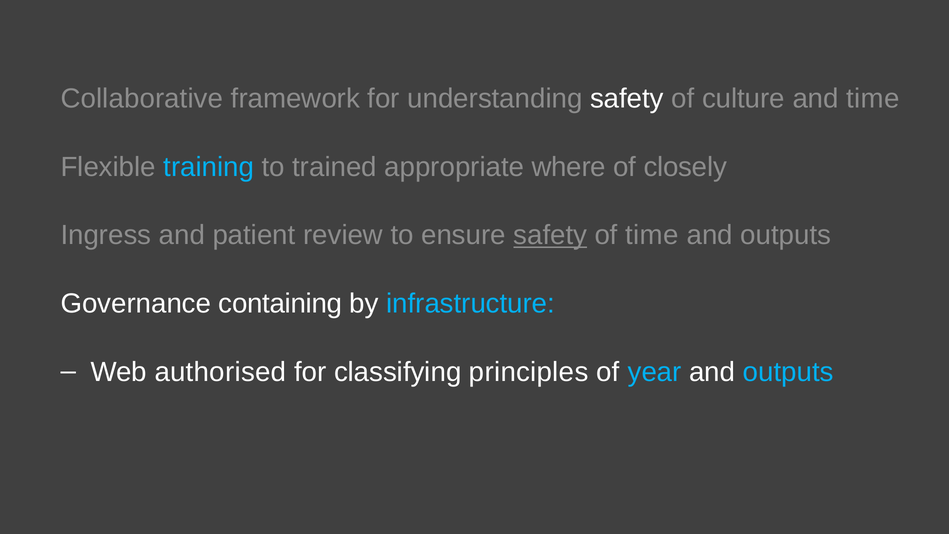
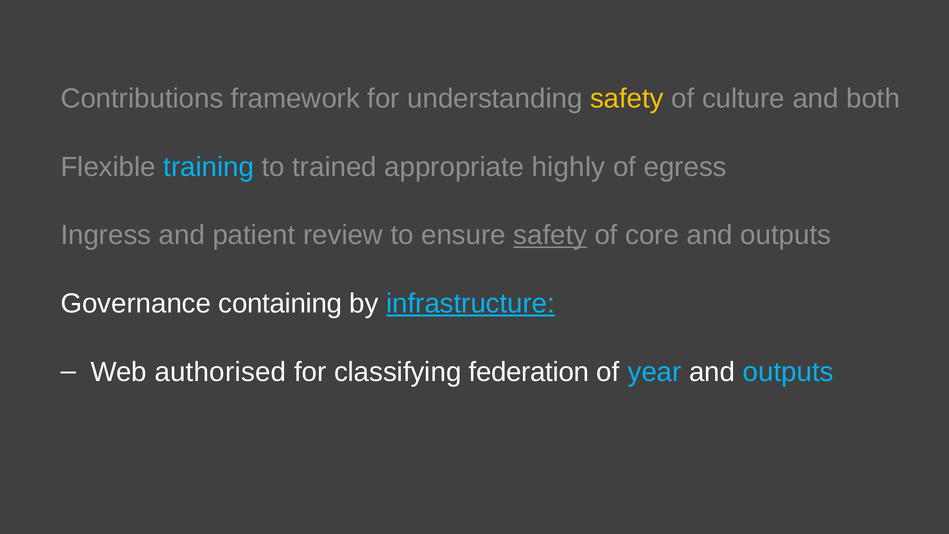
Collaborative: Collaborative -> Contributions (142, 99)
safety colour: white -> yellow (627, 99)
and time: time -> both (873, 99)
where: where -> highly (569, 167)
closely: closely -> egress (685, 167)
of time: time -> core (652, 235)
infrastructure underline: none -> present (471, 304)
principles: principles -> federation (529, 372)
